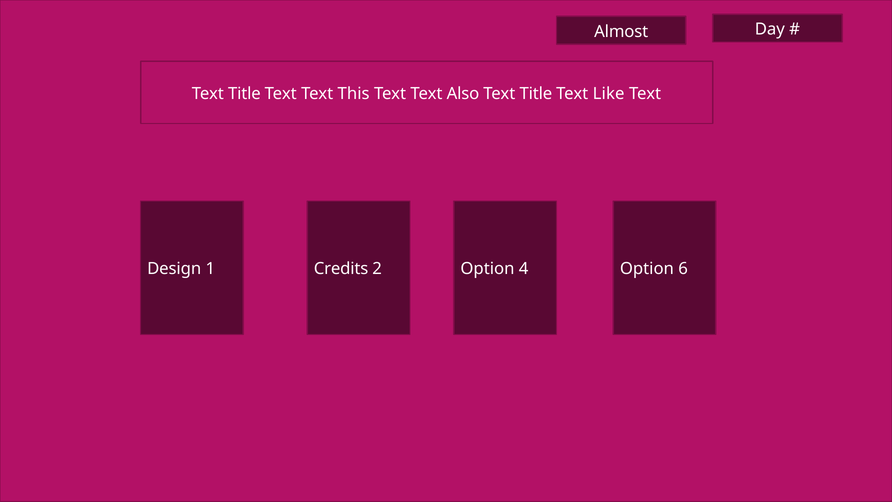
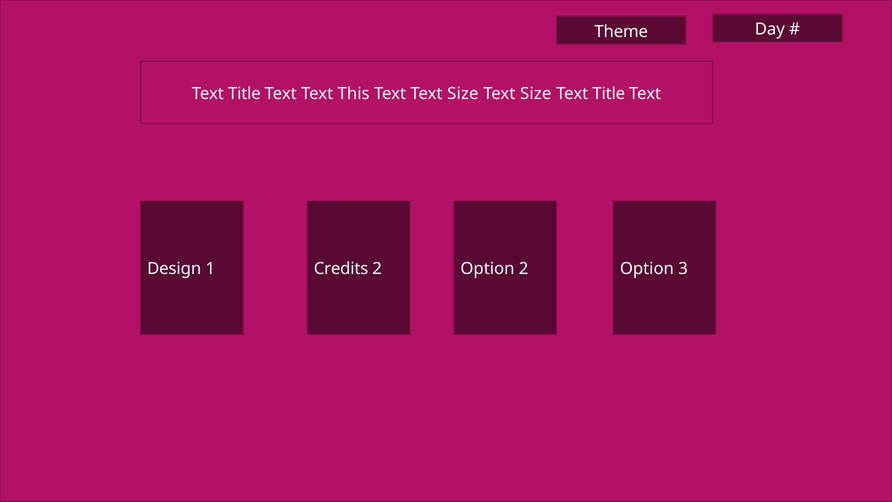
Almost: Almost -> Theme (621, 32)
Text Text Also: Also -> Size (463, 93)
Title: Title -> Size (536, 93)
Like: Like -> Title (609, 93)
Option 4: 4 -> 2 (524, 269)
6: 6 -> 3 (683, 269)
